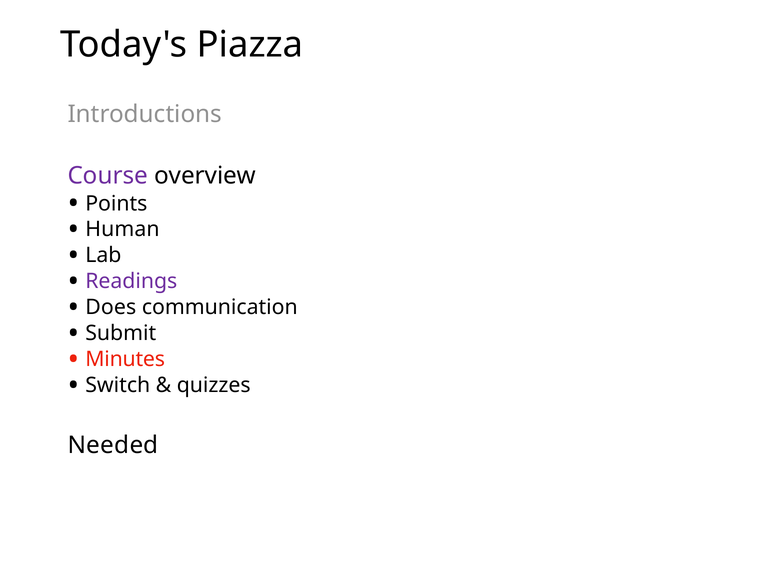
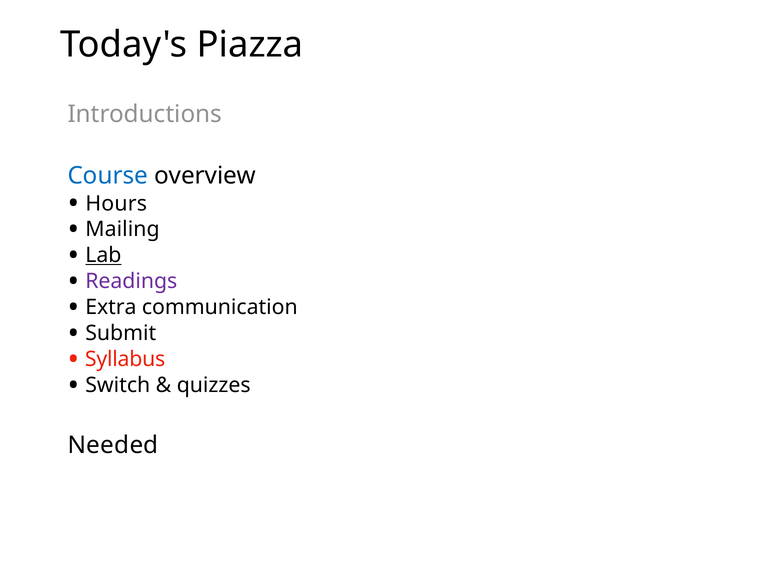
Course colour: purple -> blue (108, 176)
Points: Points -> Hours (116, 203)
Human: Human -> Mailing (122, 229)
Lab underline: none -> present (103, 255)
Does: Does -> Extra (111, 307)
Minutes: Minutes -> Syllabus (125, 359)
